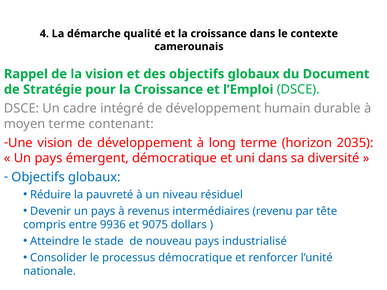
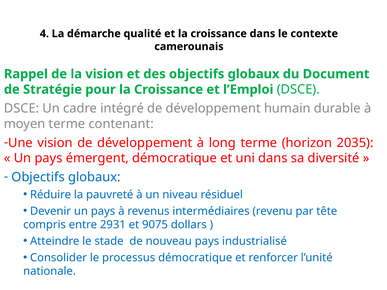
9936: 9936 -> 2931 (113, 225)
